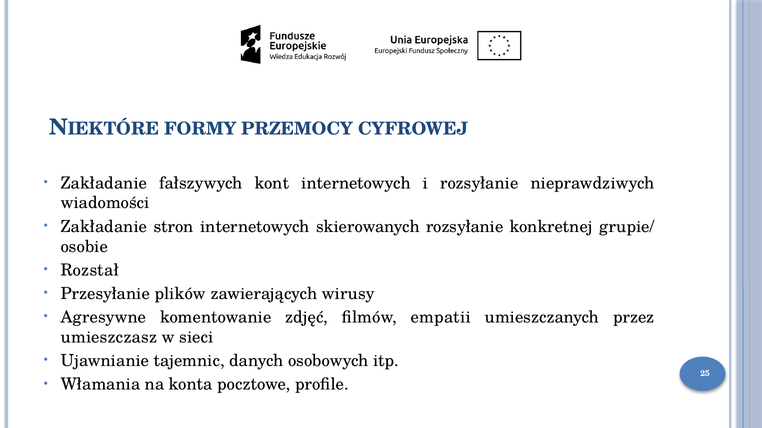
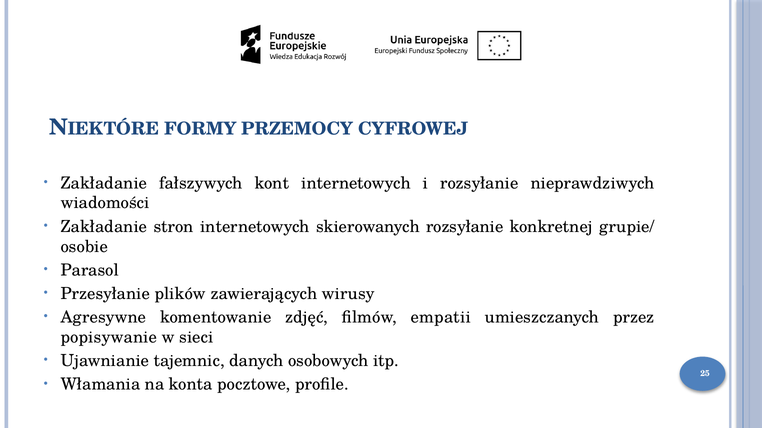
Rozstał: Rozstał -> Parasol (90, 270)
umieszczasz: umieszczasz -> popisywanie (109, 338)
